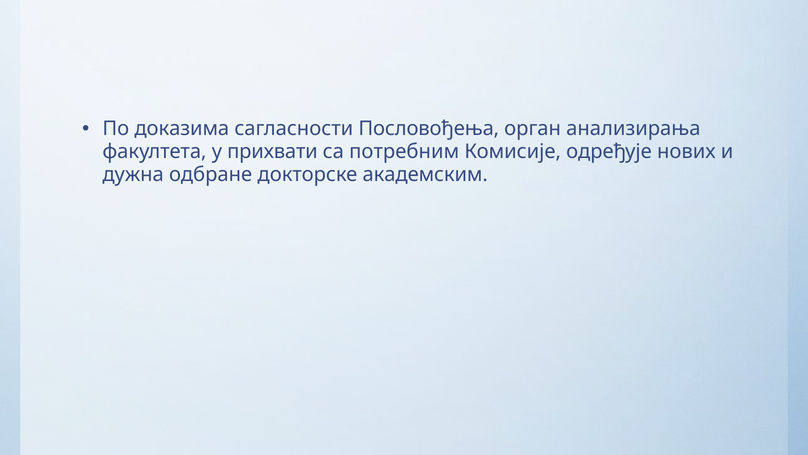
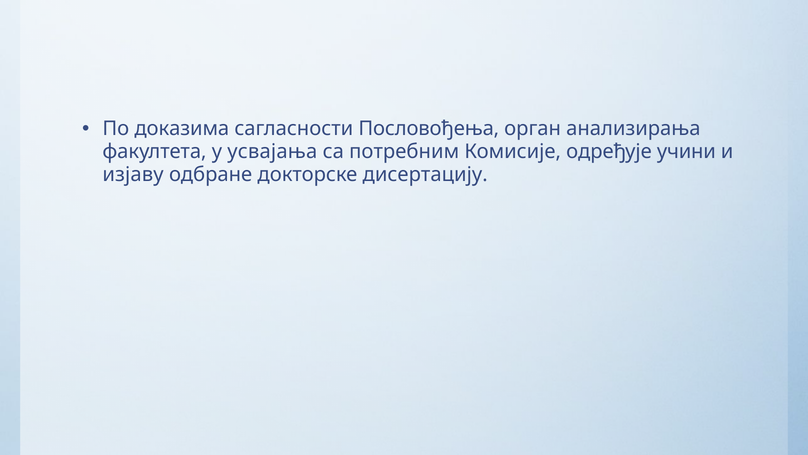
прихвати: прихвати -> усвајања (272, 152)
нових: нових -> учини (686, 152)
дужна: дужна -> изјаву (133, 175)
академским: академским -> дисертацију (425, 175)
